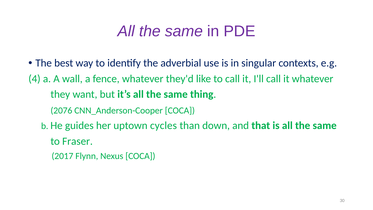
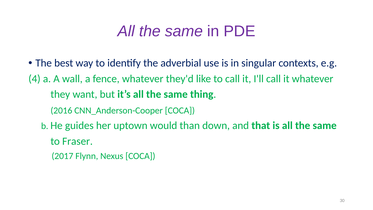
2076: 2076 -> 2016 (61, 110)
cycles: cycles -> would (164, 126)
